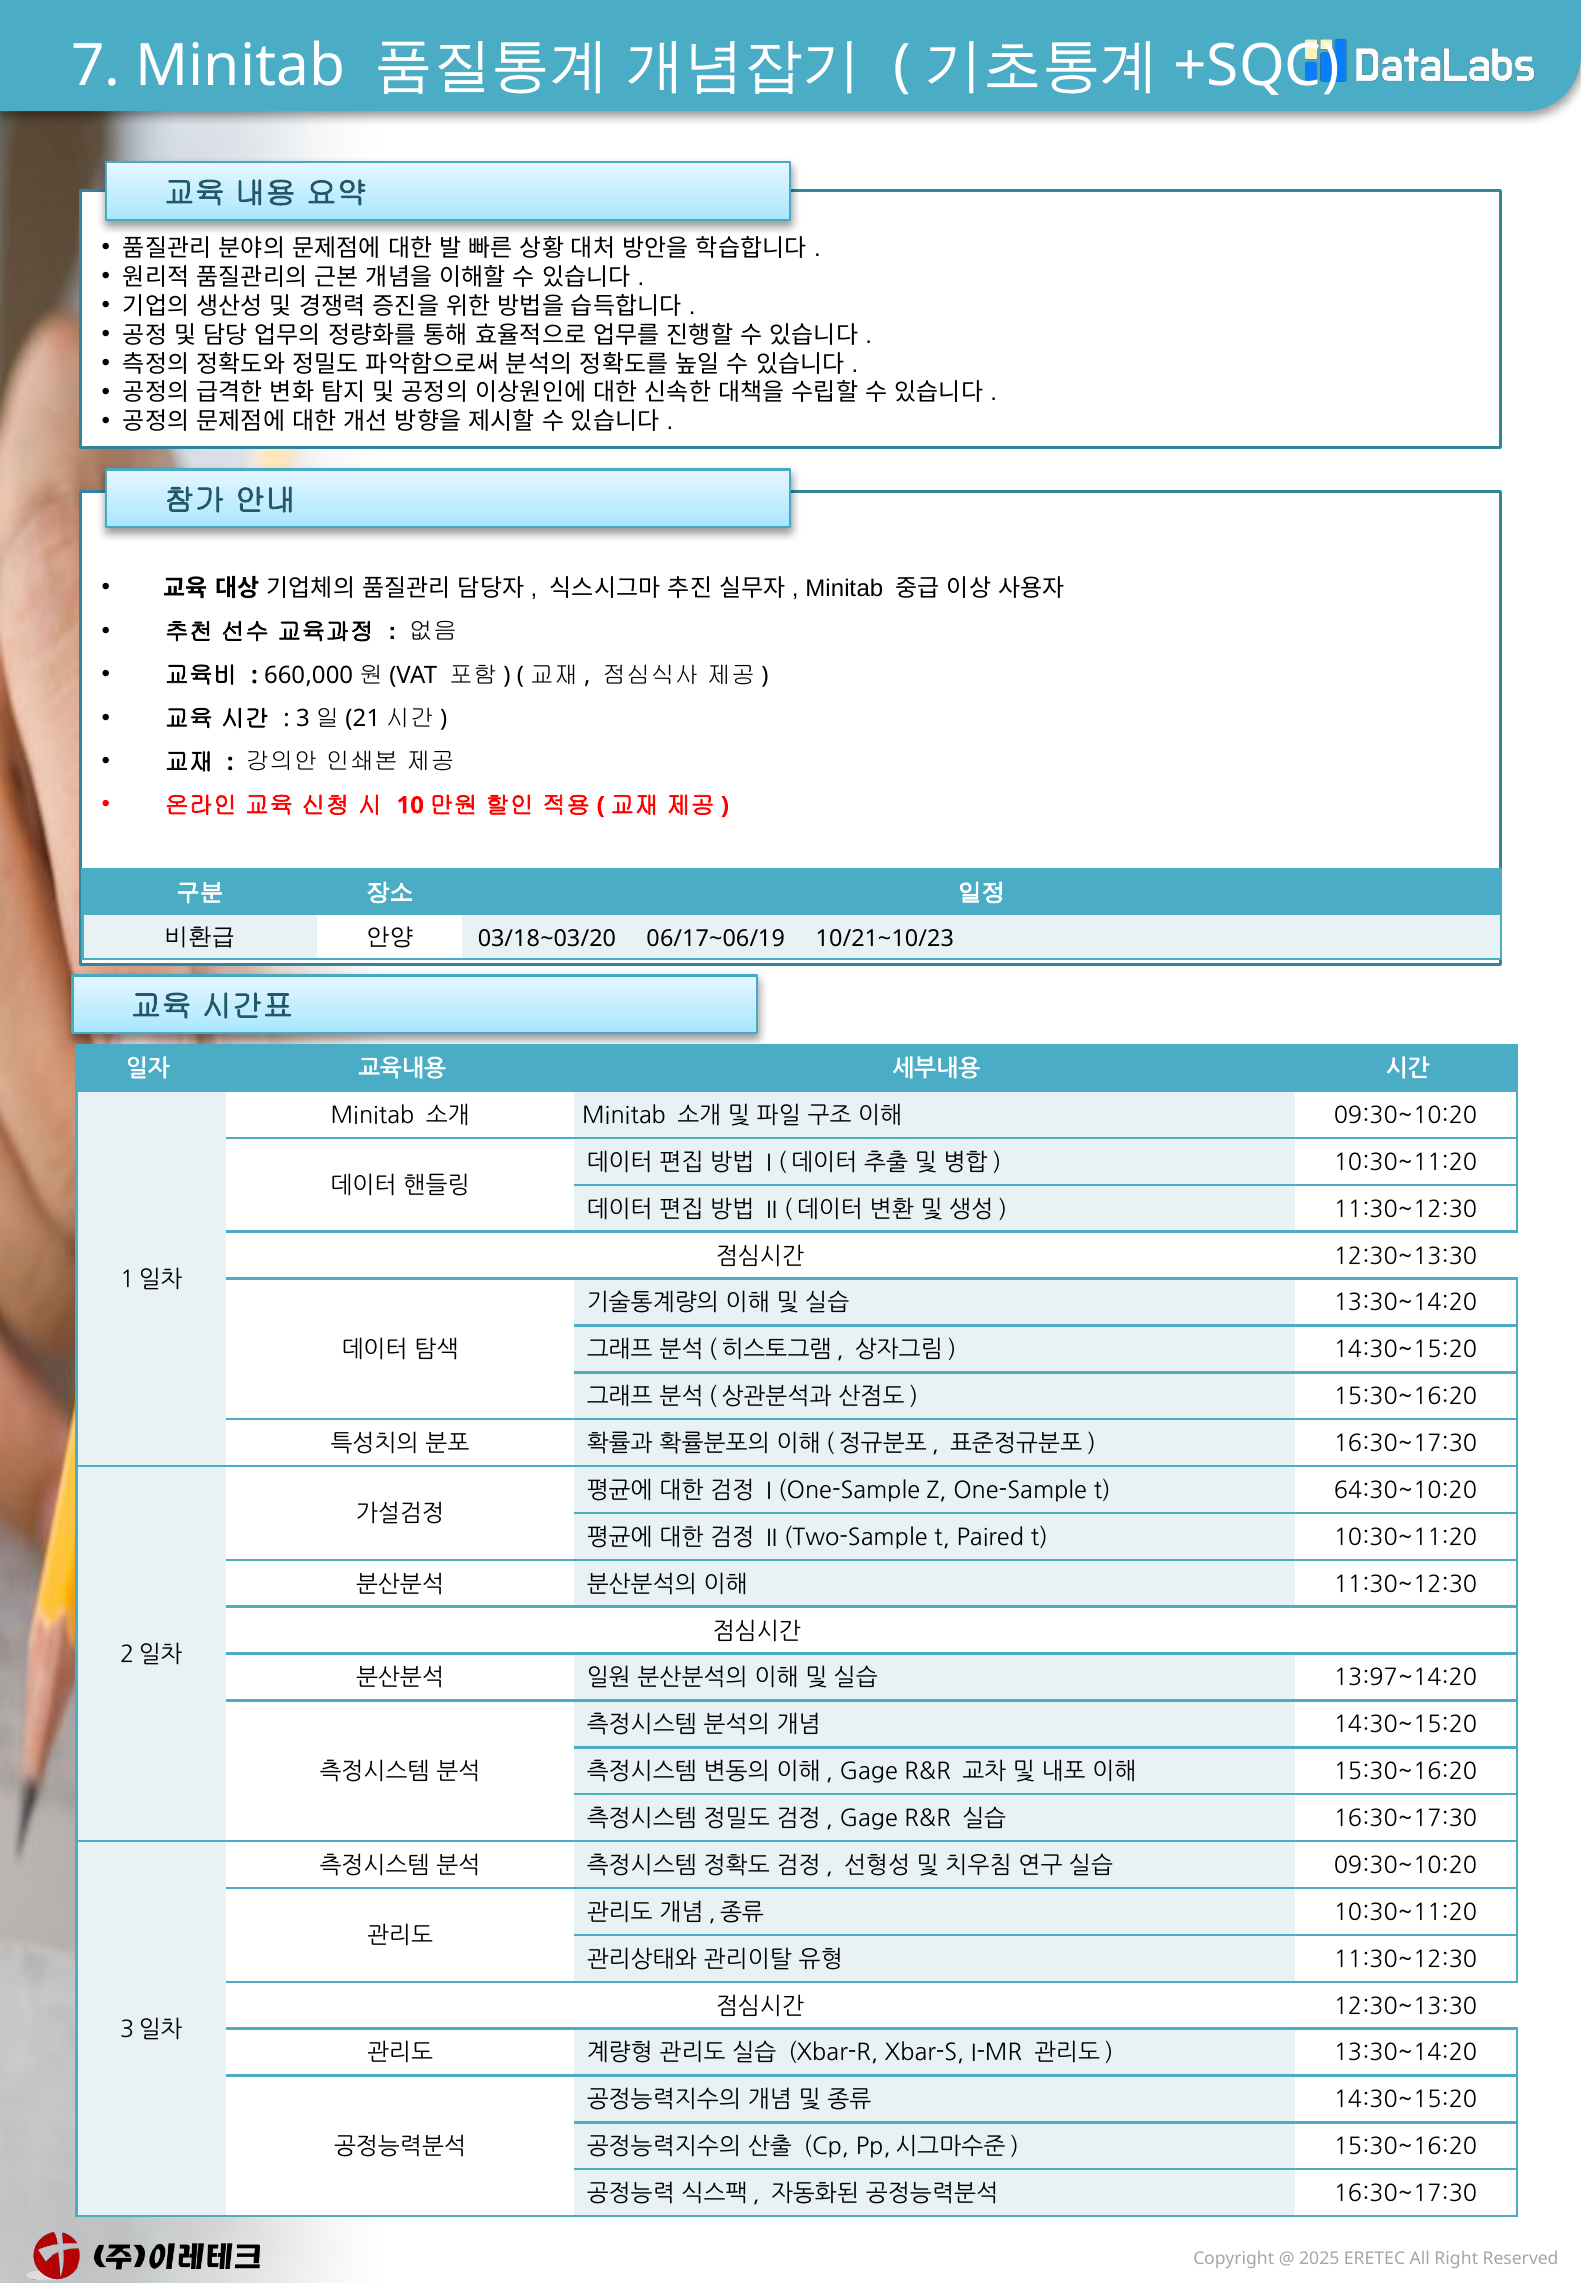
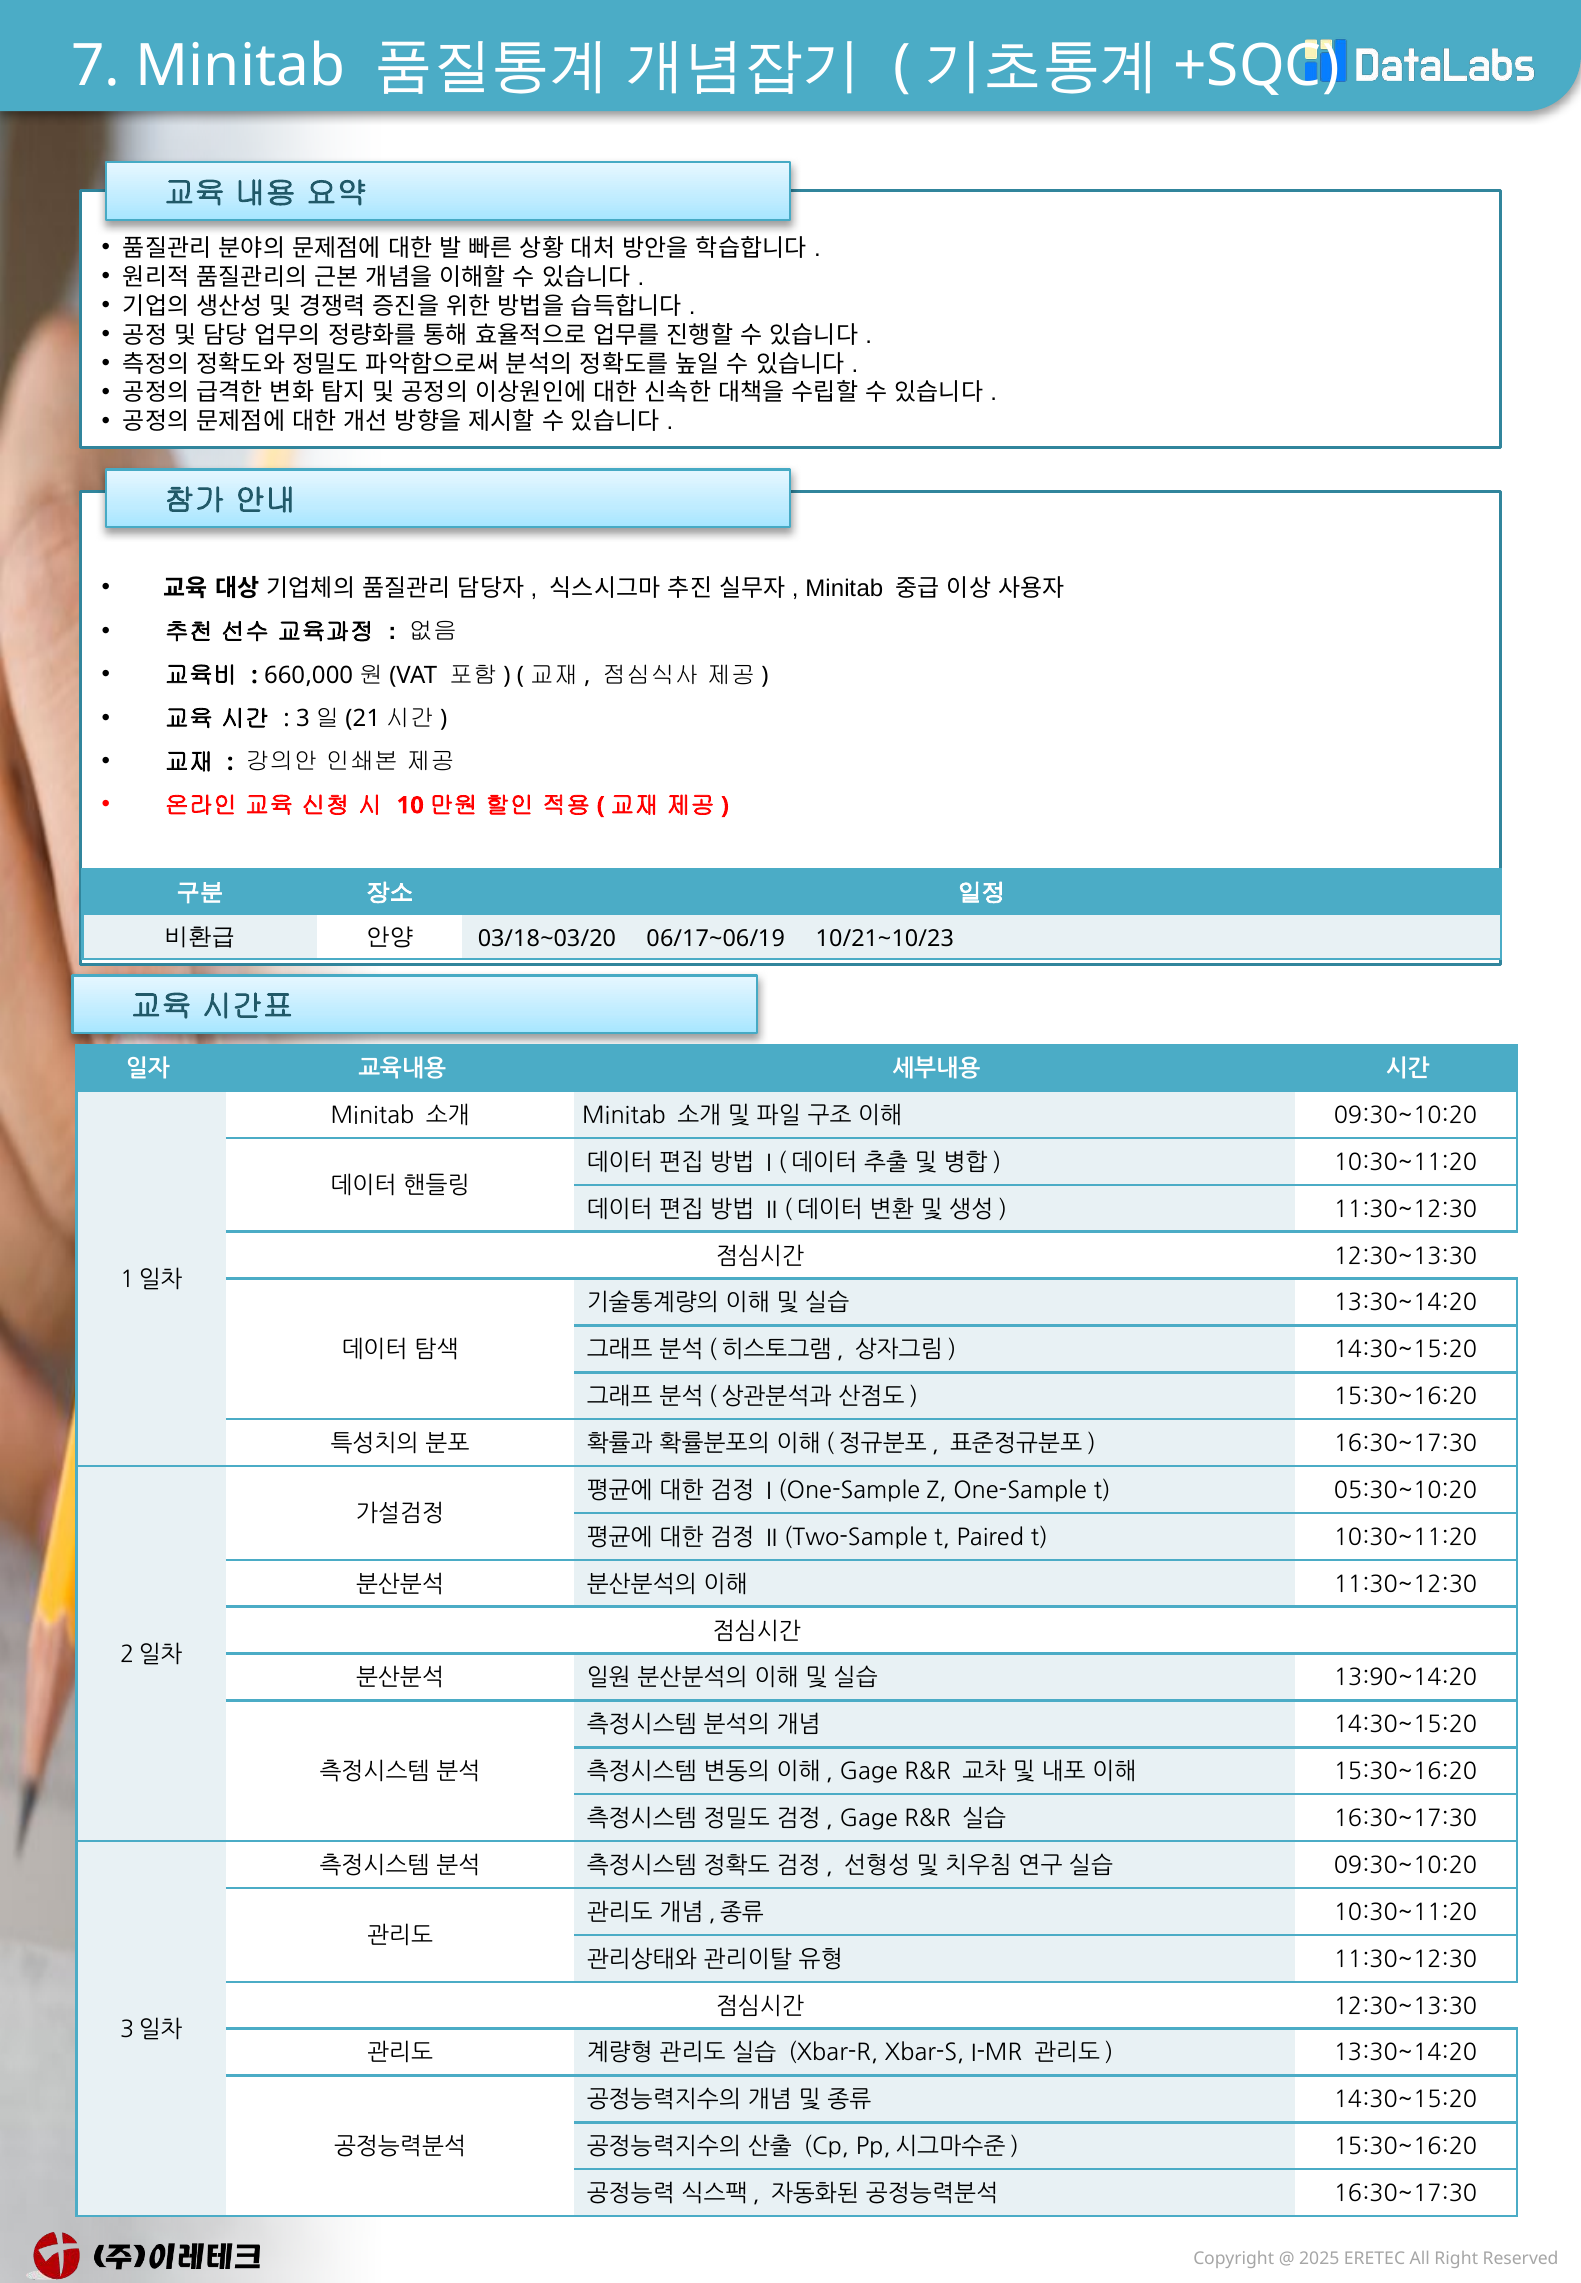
64:30~10:20: 64:30~10:20 -> 05:30~10:20 (1405, 1491)
13:97~14:20: 13:97~14:20 -> 13:90~14:20 (1405, 1679)
